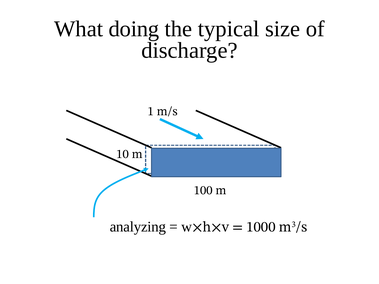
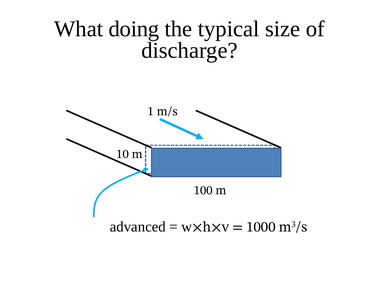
analyzing: analyzing -> advanced (138, 227)
